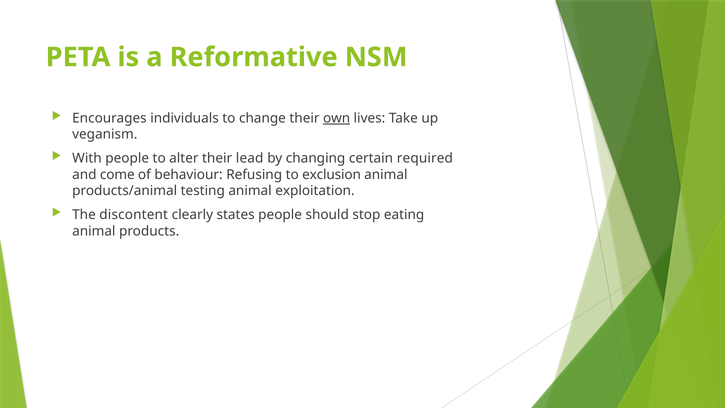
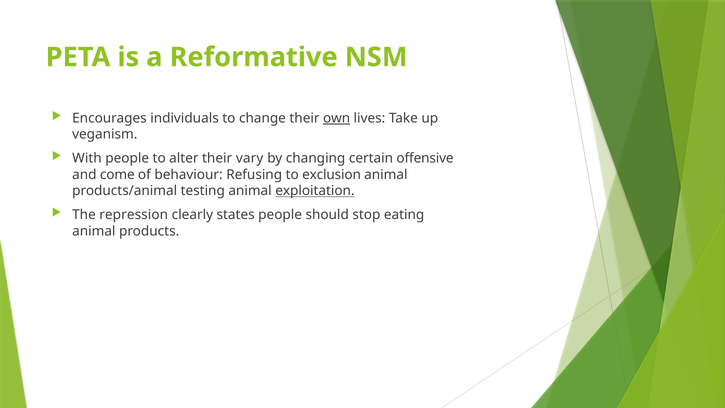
lead: lead -> vary (250, 158)
required: required -> offensive (425, 158)
exploitation underline: none -> present (315, 191)
discontent: discontent -> repression (134, 215)
